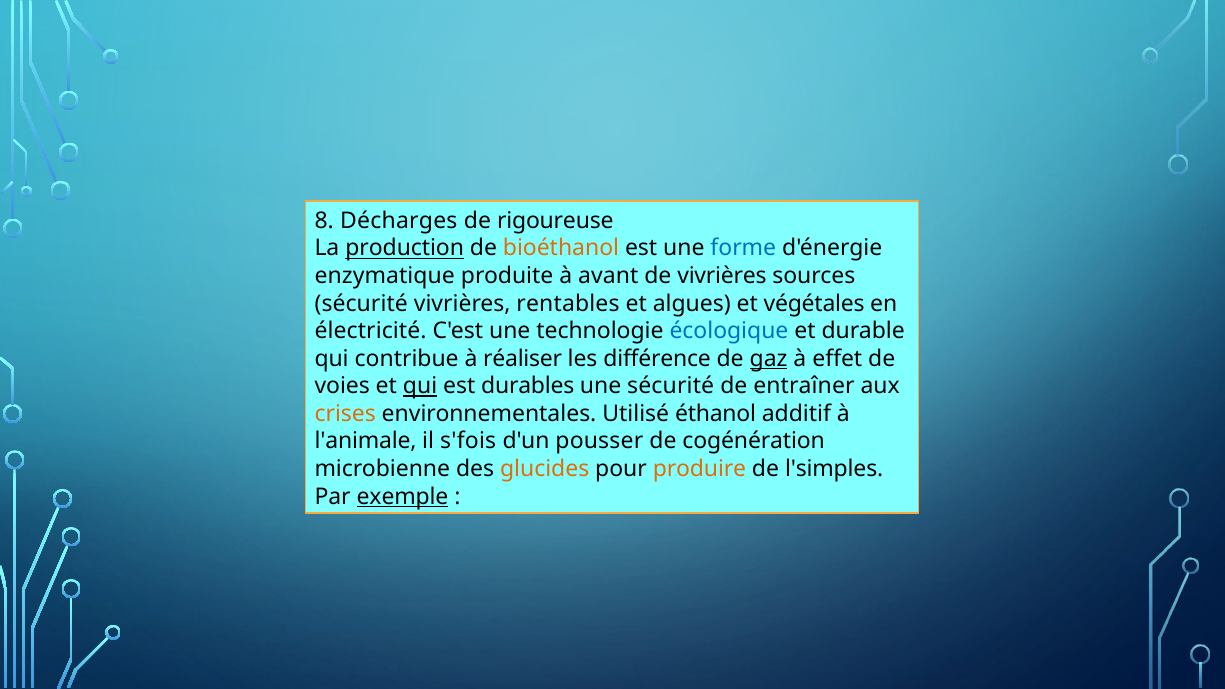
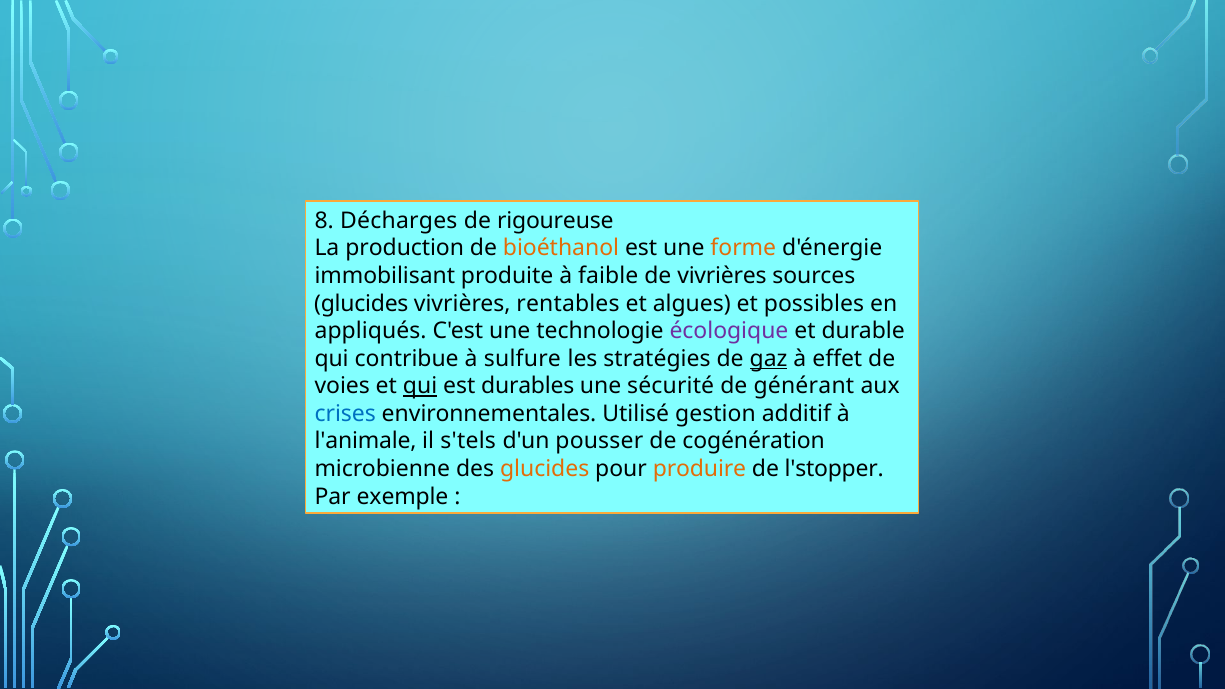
production underline: present -> none (405, 248)
forme colour: blue -> orange (743, 248)
enzymatique: enzymatique -> immobilisant (385, 276)
avant: avant -> faible (608, 276)
sécurité: sécurité -> glucides (361, 304)
végétales: végétales -> possibles (814, 304)
électricité: électricité -> appliqués (371, 331)
écologique colour: blue -> purple (729, 331)
réaliser: réaliser -> sulfure (522, 359)
différence: différence -> stratégies (657, 359)
entraîner: entraîner -> générant (804, 386)
crises colour: orange -> blue (345, 414)
éthanol: éthanol -> gestion (715, 414)
s'fois: s'fois -> s'tels (468, 441)
l'simples: l'simples -> l'stopper (834, 469)
exemple underline: present -> none (403, 496)
